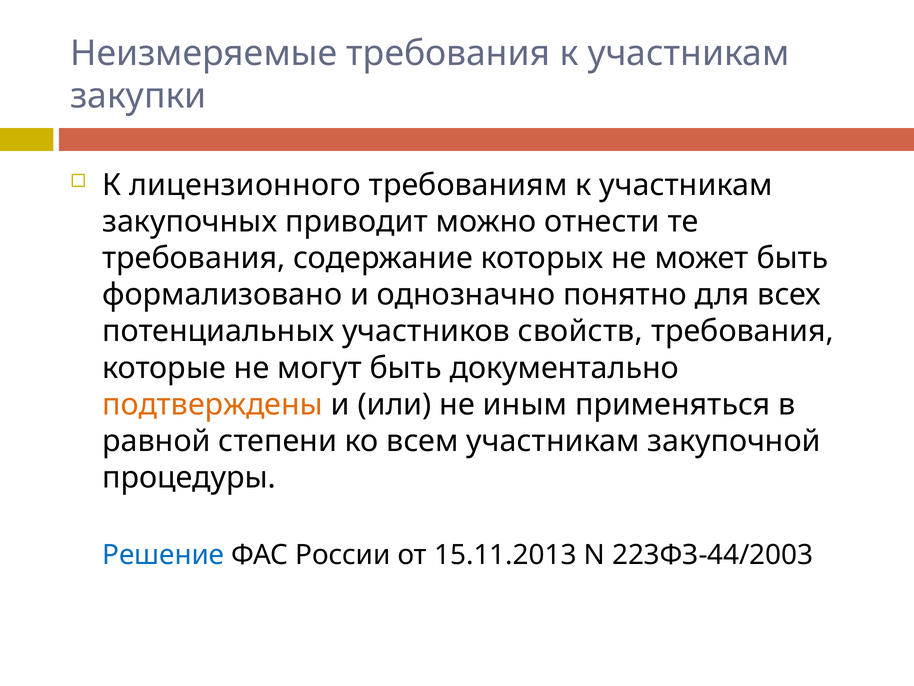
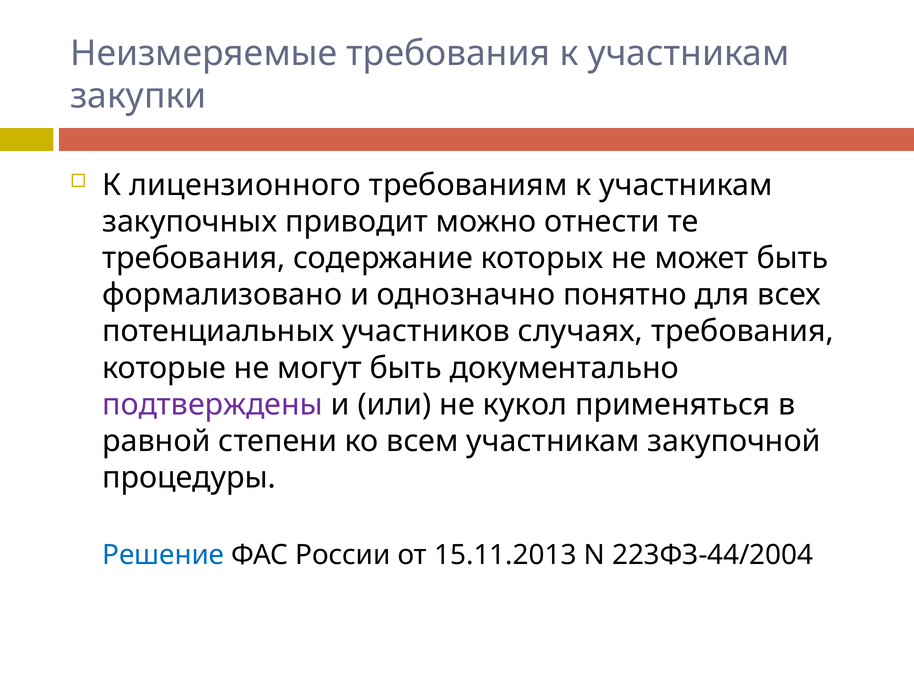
свойств: свойств -> случаях (580, 331)
подтверждены colour: orange -> purple (213, 404)
иным: иным -> кукол (525, 404)
223ФЗ-44/2003: 223ФЗ-44/2003 -> 223ФЗ-44/2004 (713, 555)
